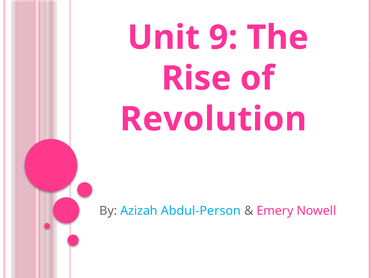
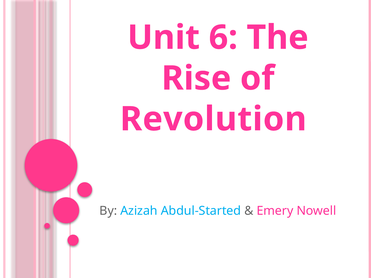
9: 9 -> 6 (223, 38)
Abdul-Person: Abdul-Person -> Abdul-Started (201, 211)
